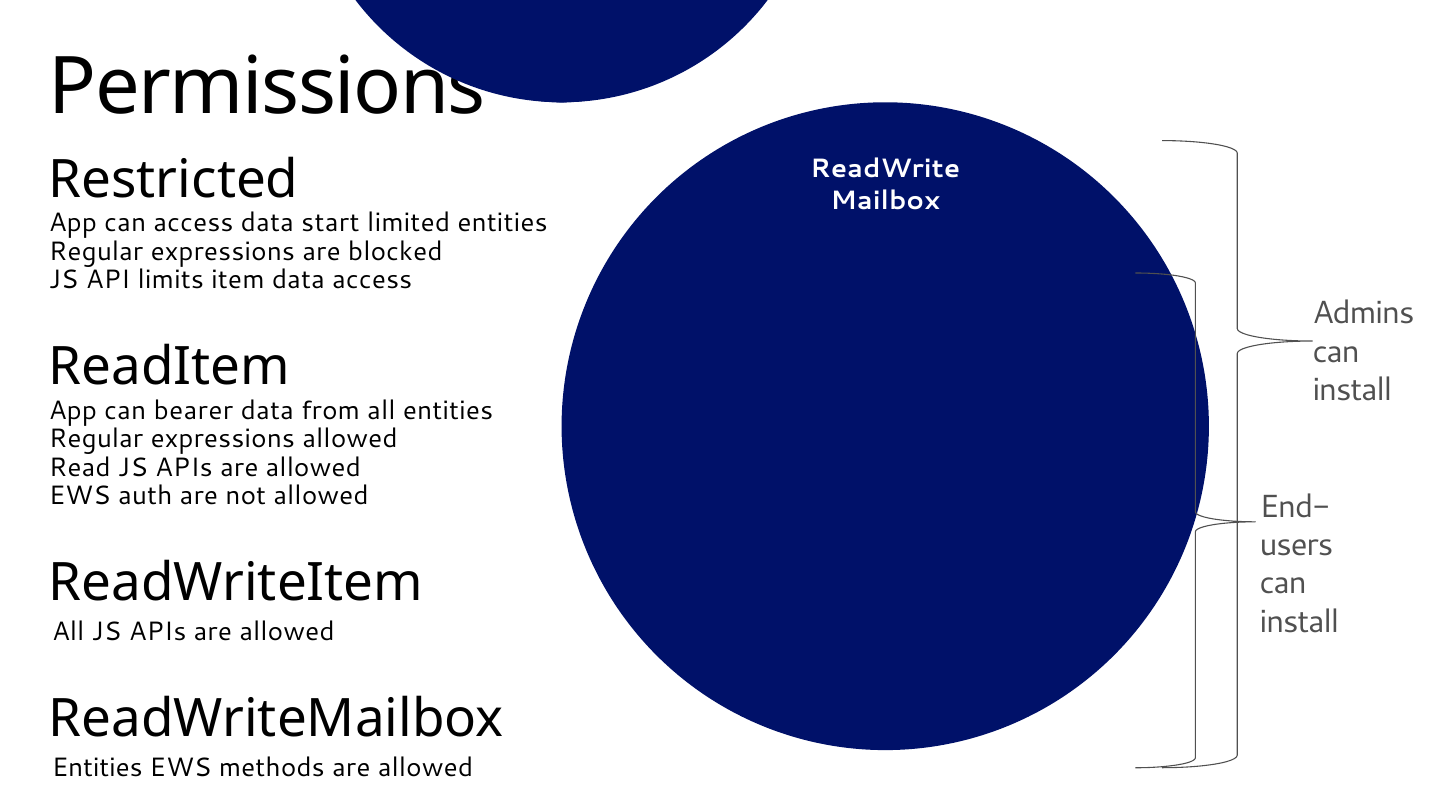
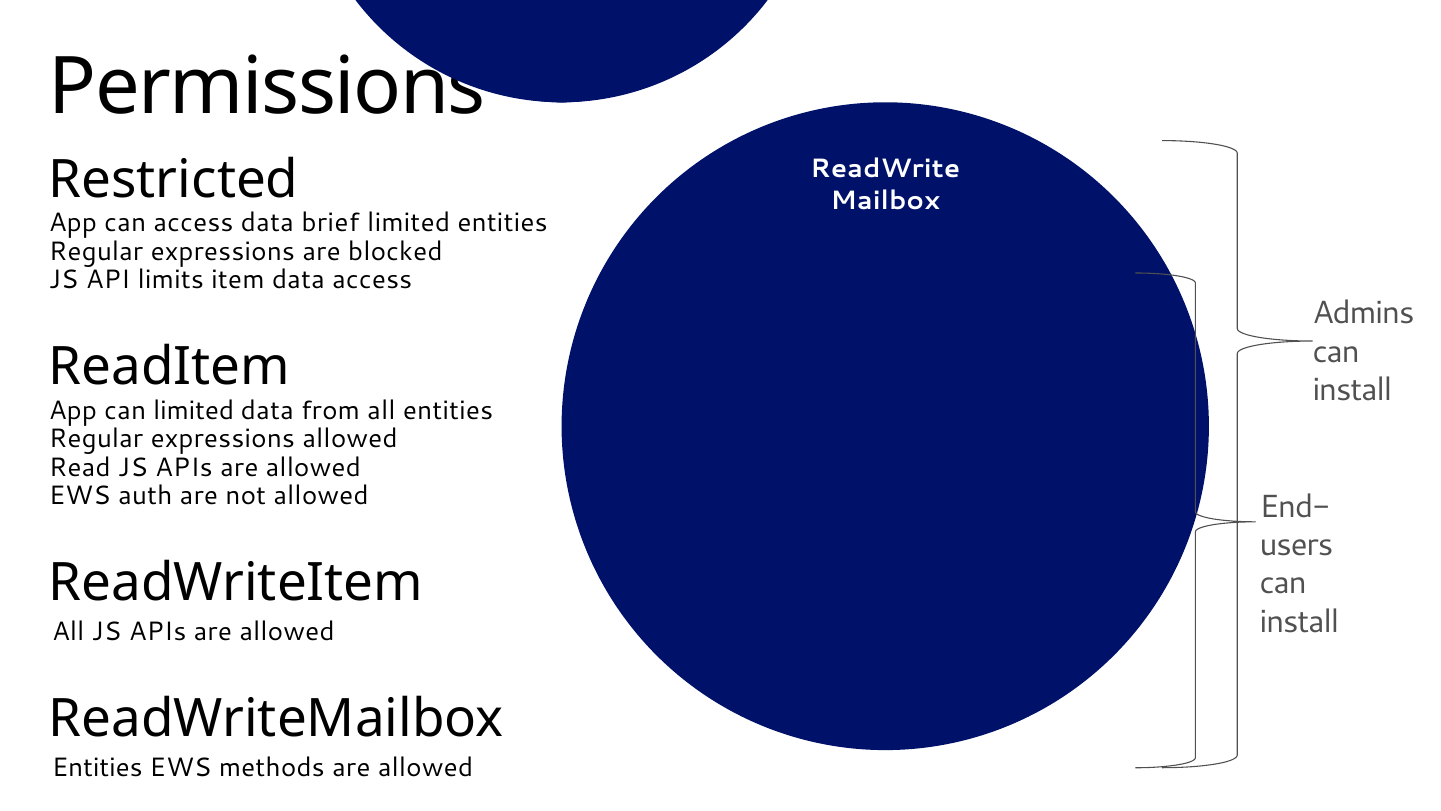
start: start -> brief (330, 223)
can bearer: bearer -> limited (194, 410)
